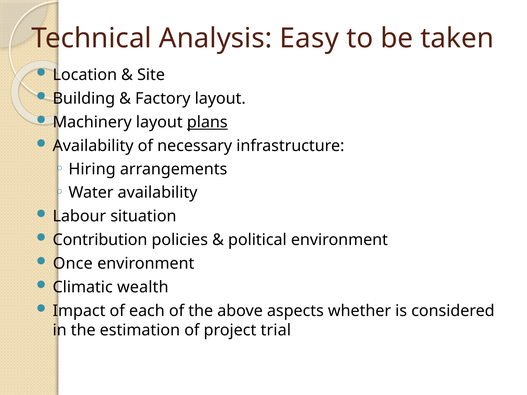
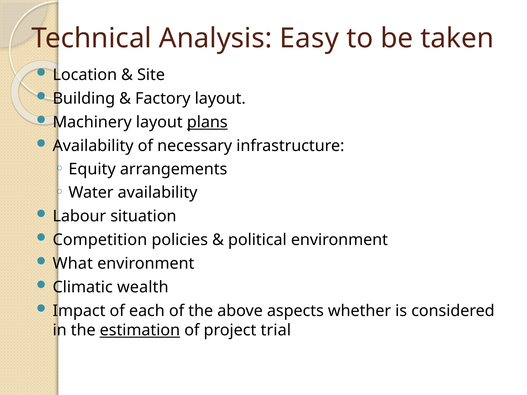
Hiring: Hiring -> Equity (92, 169)
Contribution: Contribution -> Competition (100, 240)
Once: Once -> What (73, 264)
estimation underline: none -> present (140, 330)
